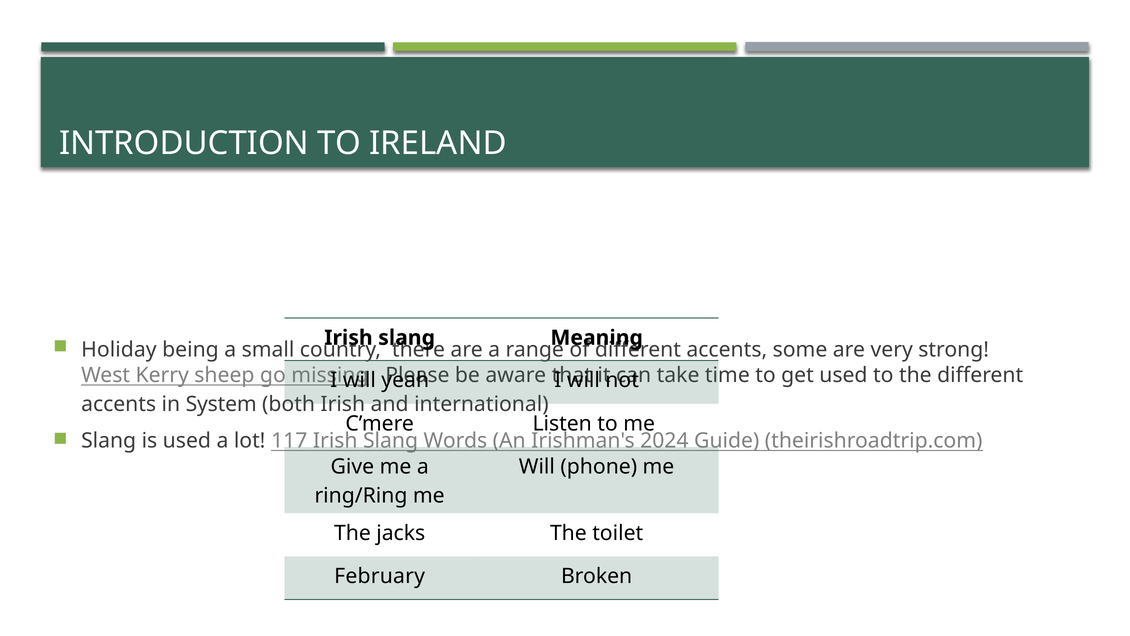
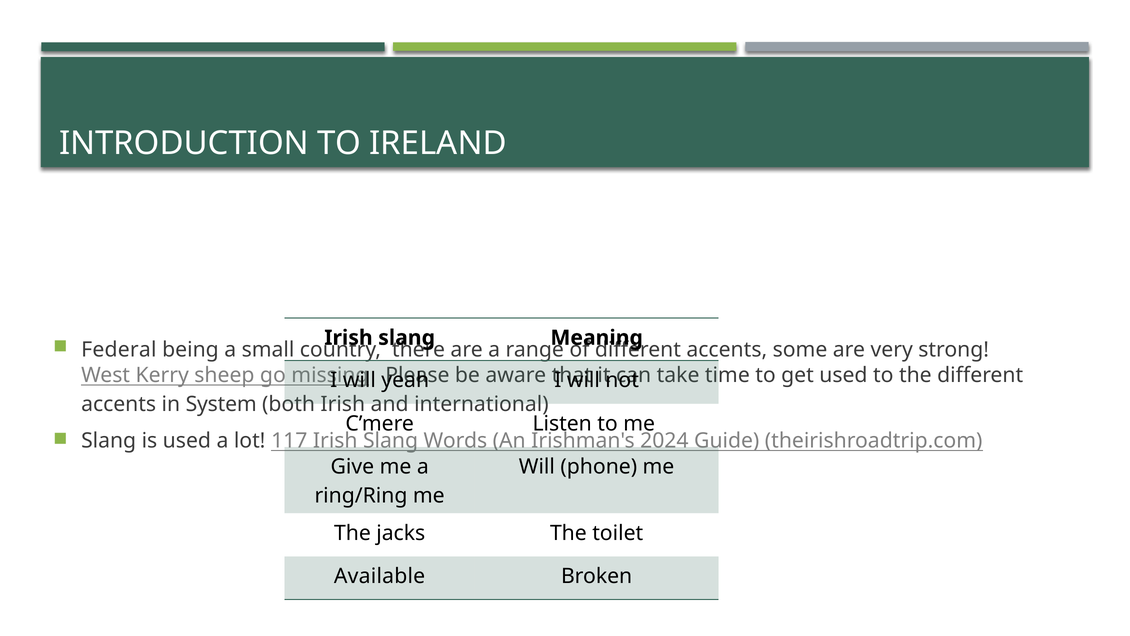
Holiday: Holiday -> Federal (119, 350)
February: February -> Available (380, 576)
